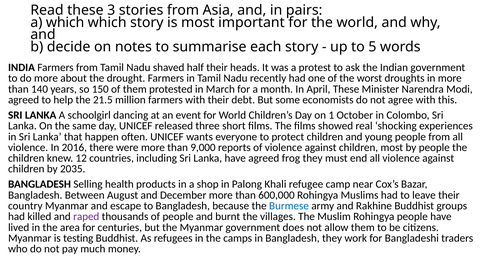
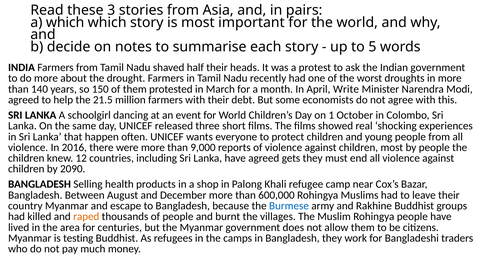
April These: These -> Write (346, 89)
frog: frog -> gets (291, 158)
2035: 2035 -> 2090 (73, 169)
raped colour: purple -> orange (86, 216)
